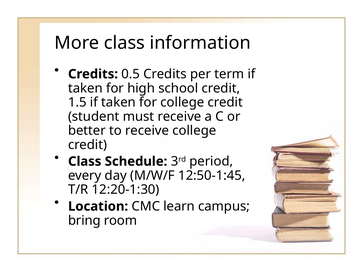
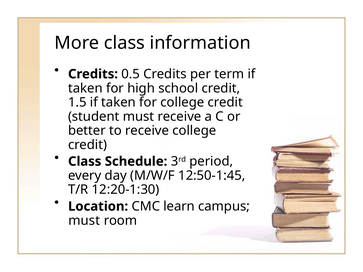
bring: bring -> must (84, 221)
